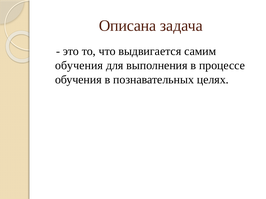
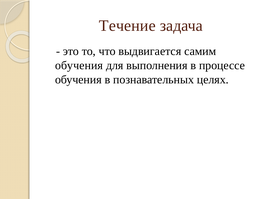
Описана: Описана -> Течение (127, 26)
